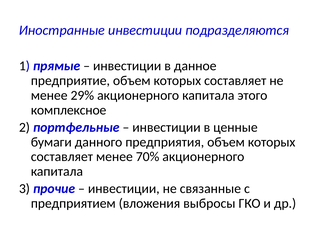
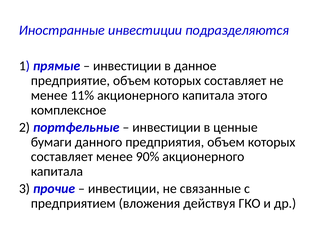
29%: 29% -> 11% (82, 95)
70%: 70% -> 90% (148, 157)
выбросы: выбросы -> действуя (209, 203)
